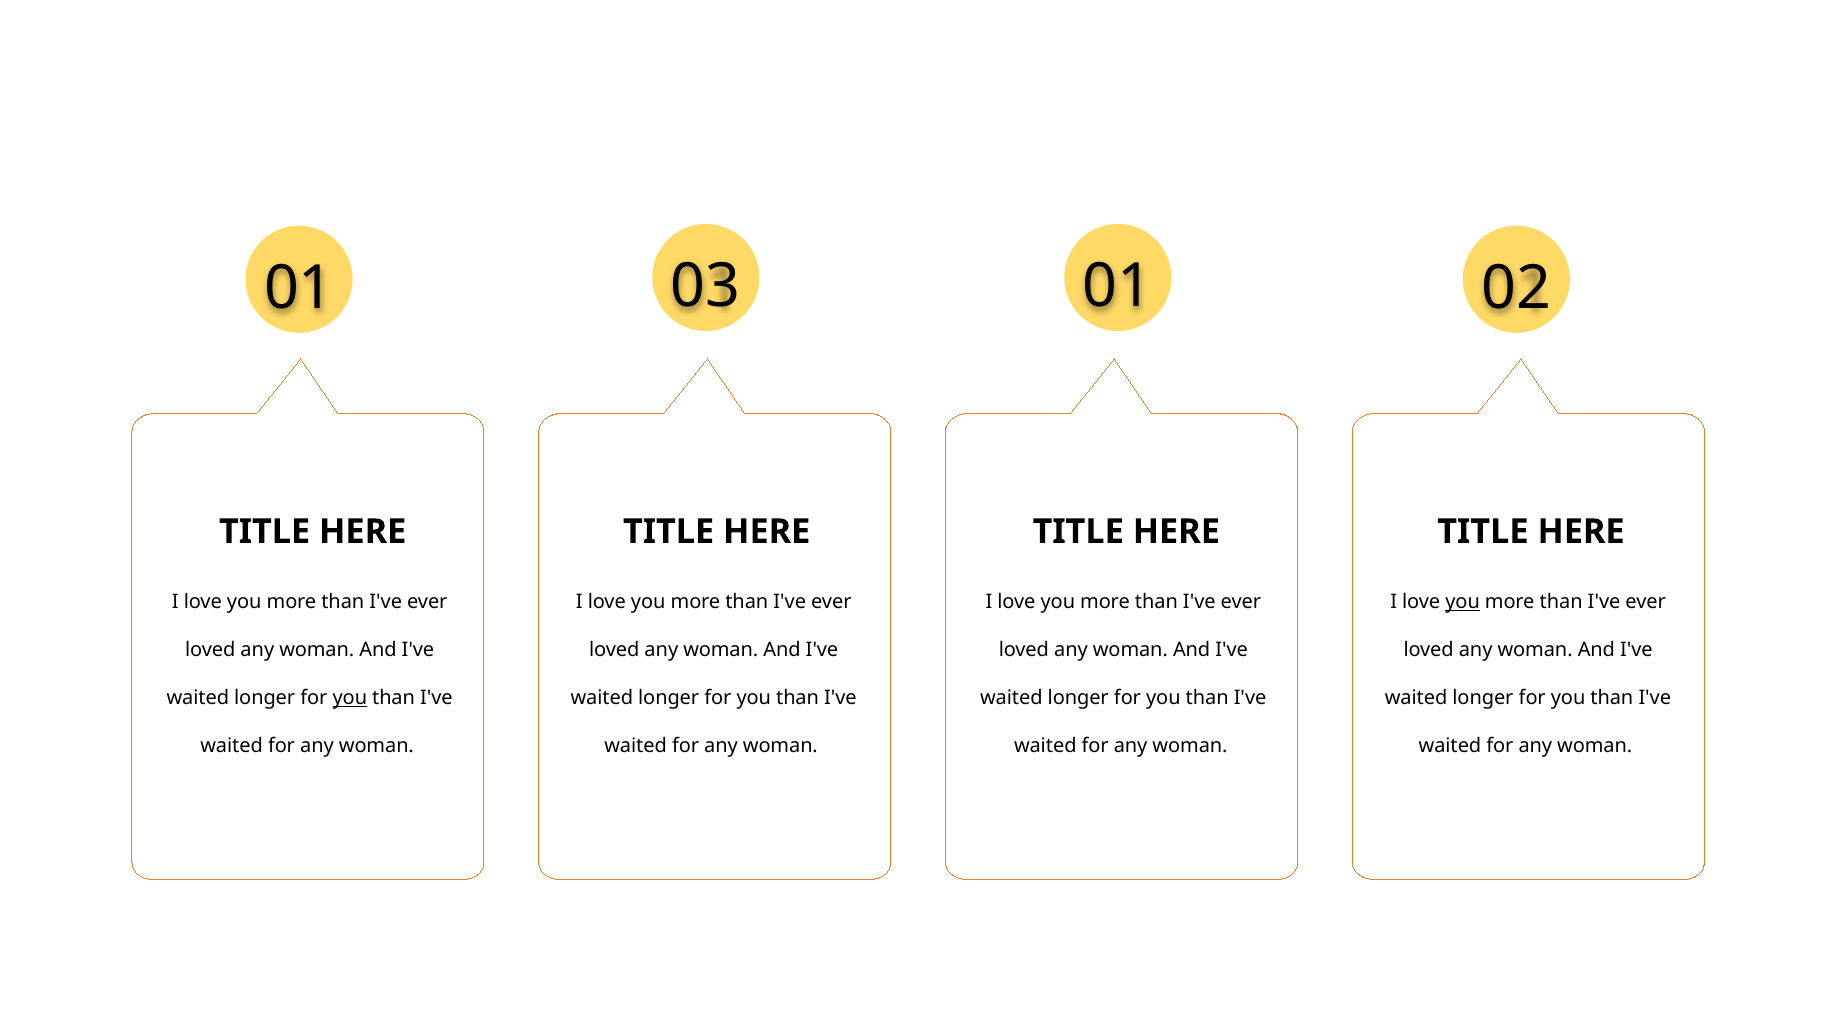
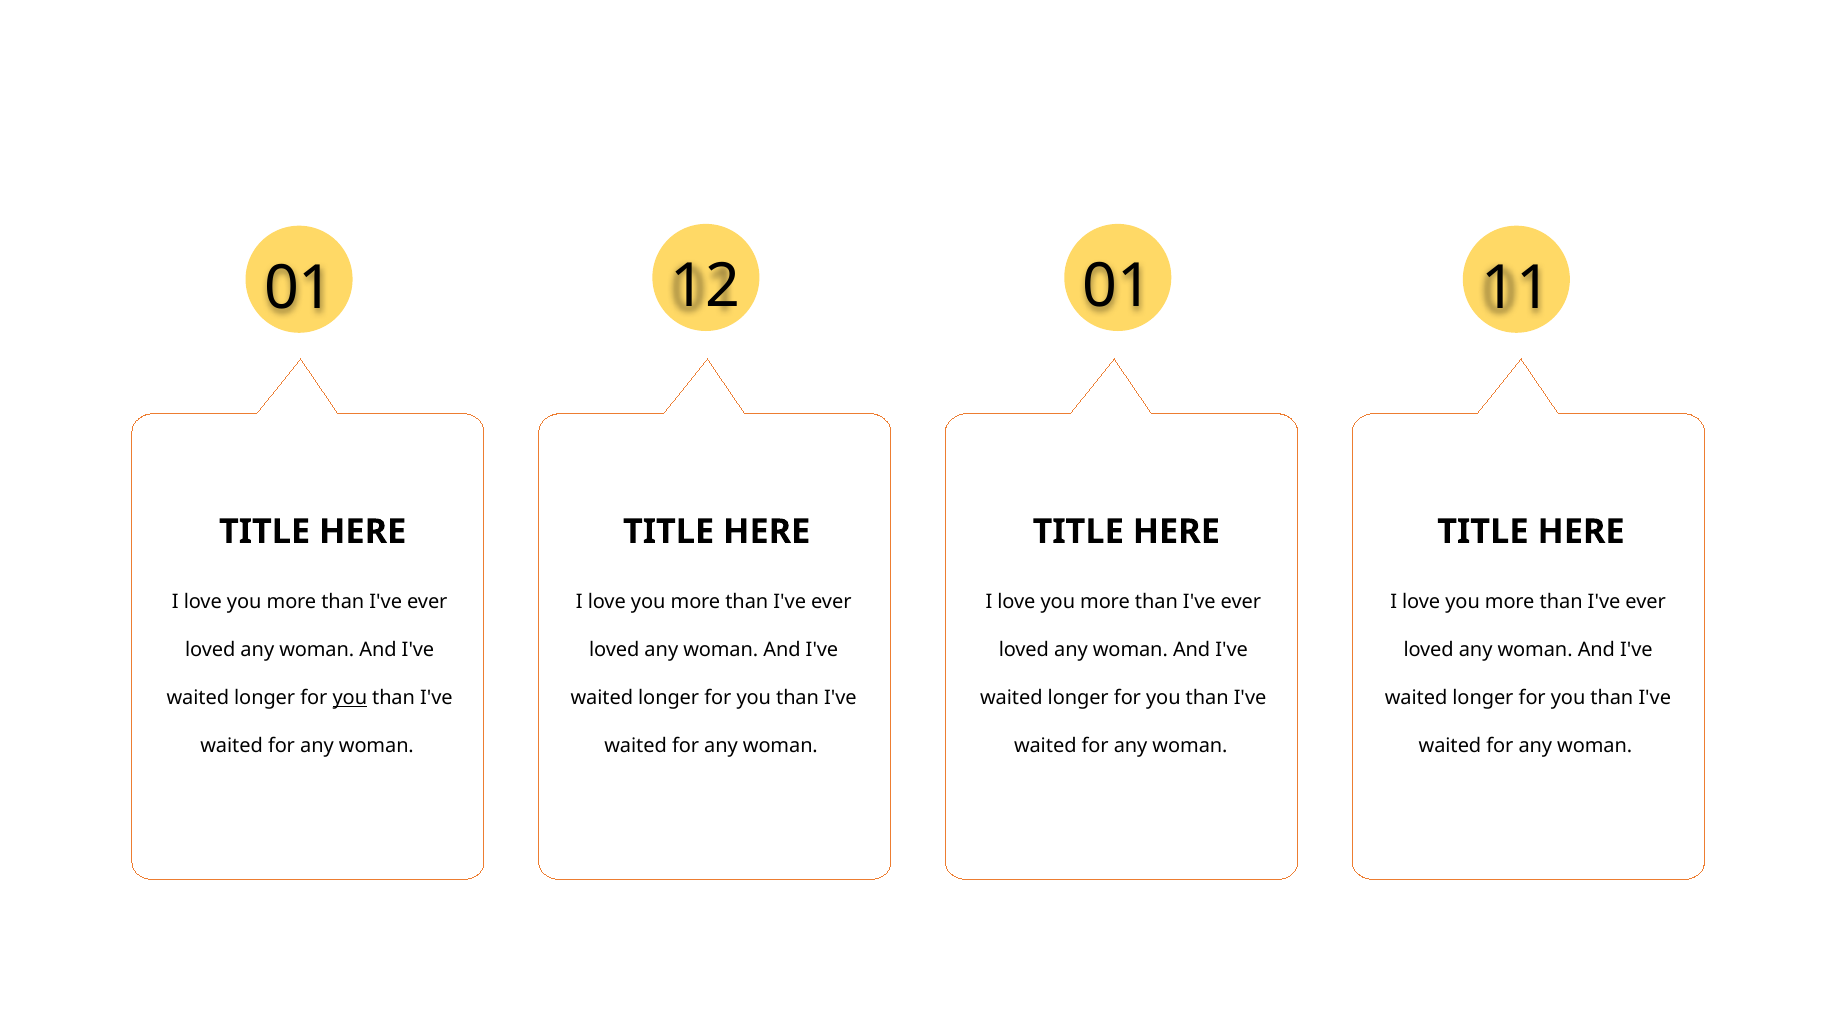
03: 03 -> 12 (706, 286)
02: 02 -> 11 (1516, 288)
you underline: present -> none (1463, 601)
